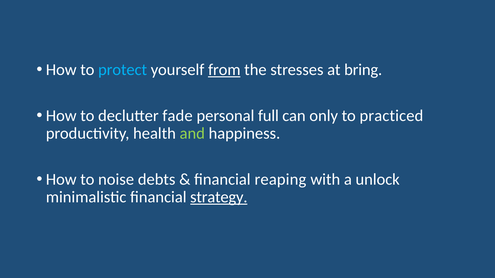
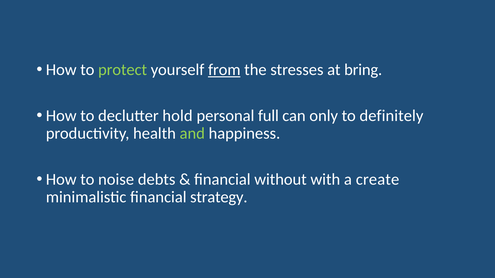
protect colour: light blue -> light green (123, 70)
fade: fade -> hold (178, 116)
practiced: practiced -> definitely (391, 116)
reaping: reaping -> without (281, 180)
unlock: unlock -> create (378, 180)
strategy underline: present -> none (219, 197)
